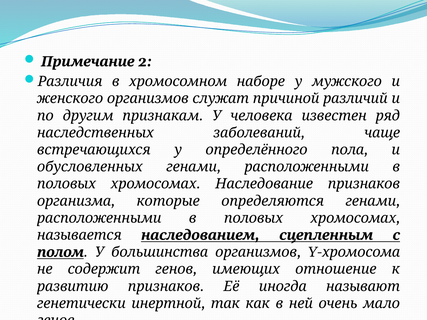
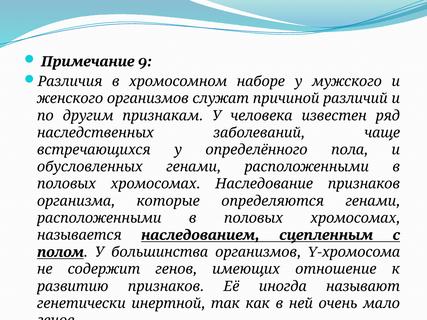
2: 2 -> 9 (145, 62)
